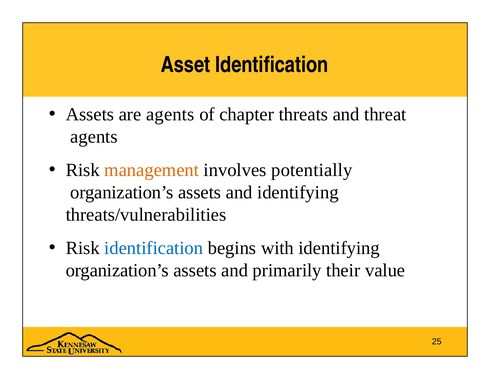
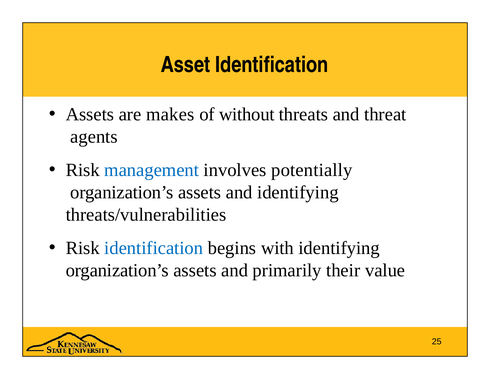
are agents: agents -> makes (170, 114)
chapter: chapter -> without (247, 114)
management colour: orange -> blue (152, 170)
